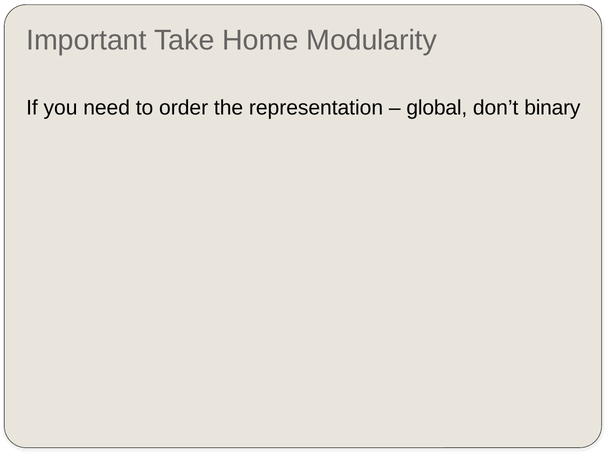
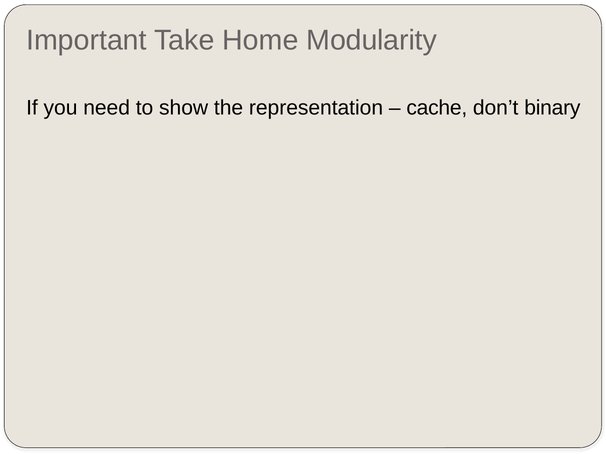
order: order -> show (184, 108)
global: global -> cache (437, 108)
